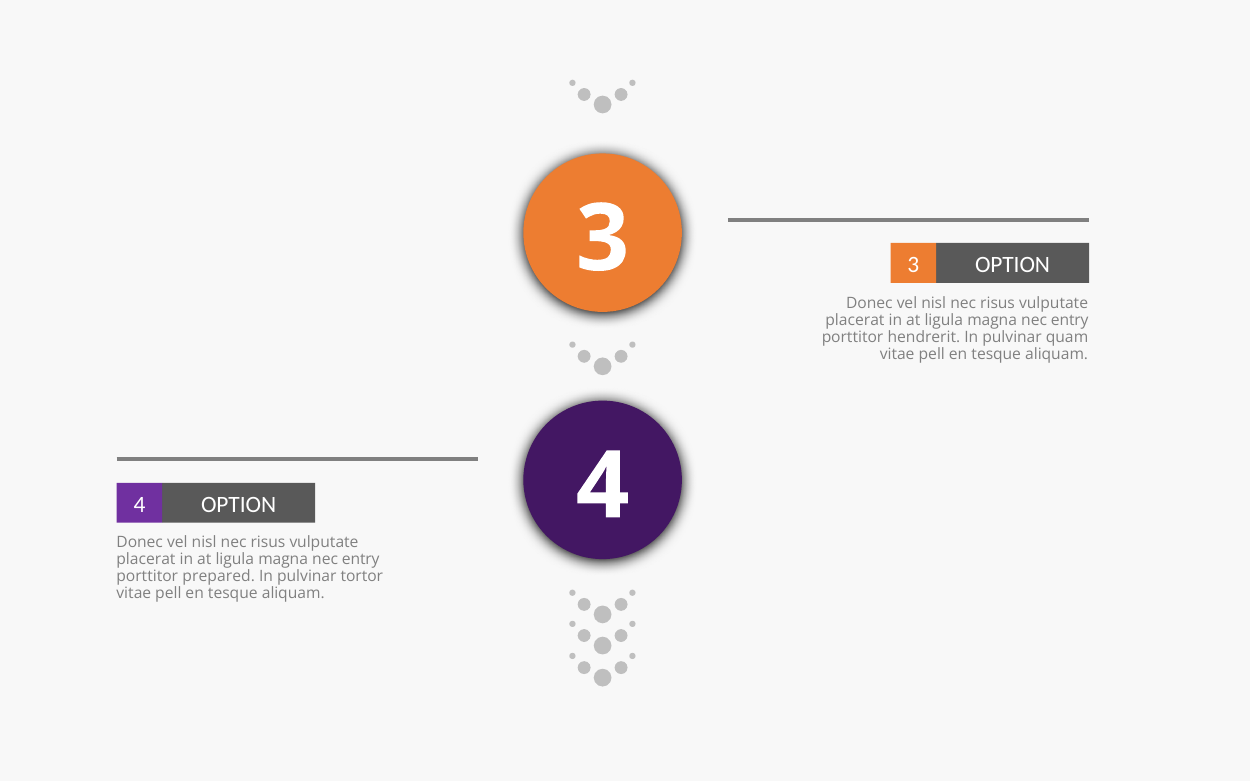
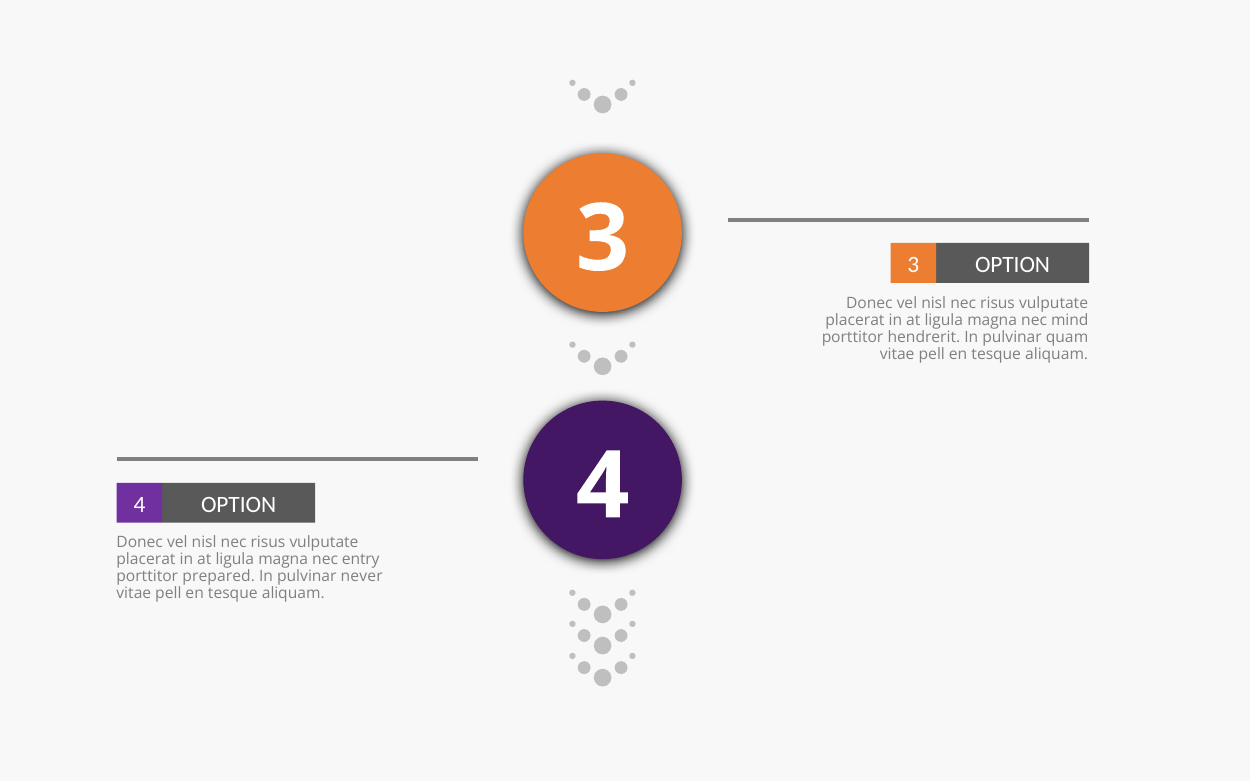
entry: entry -> mind (1070, 320)
tortor: tortor -> never (362, 576)
